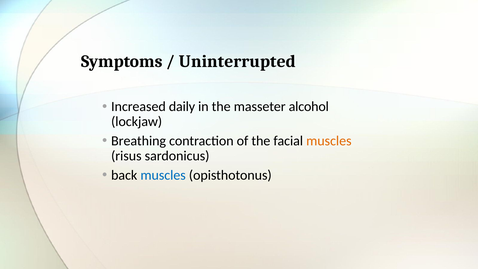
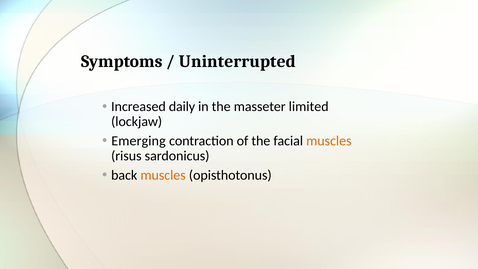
alcohol: alcohol -> limited (309, 107)
Breathing: Breathing -> Emerging (139, 141)
muscles colour: blue -> orange (163, 175)
